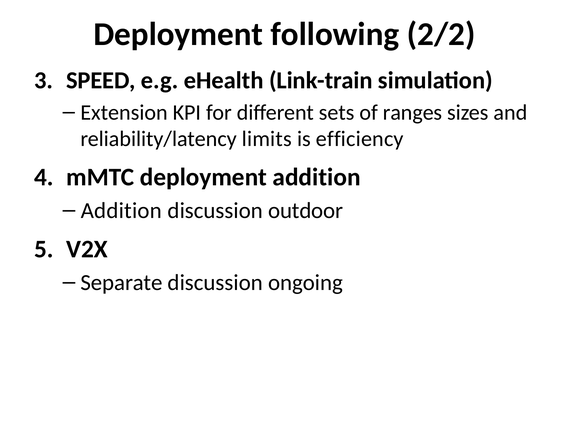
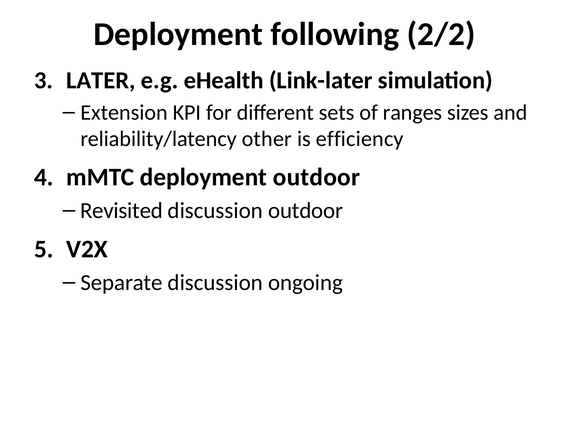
SPEED: SPEED -> LATER (101, 80)
Link-train: Link-train -> Link-later (321, 80)
limits: limits -> other (267, 139)
deployment addition: addition -> outdoor (317, 177)
Addition: Addition -> Revisited (122, 210)
